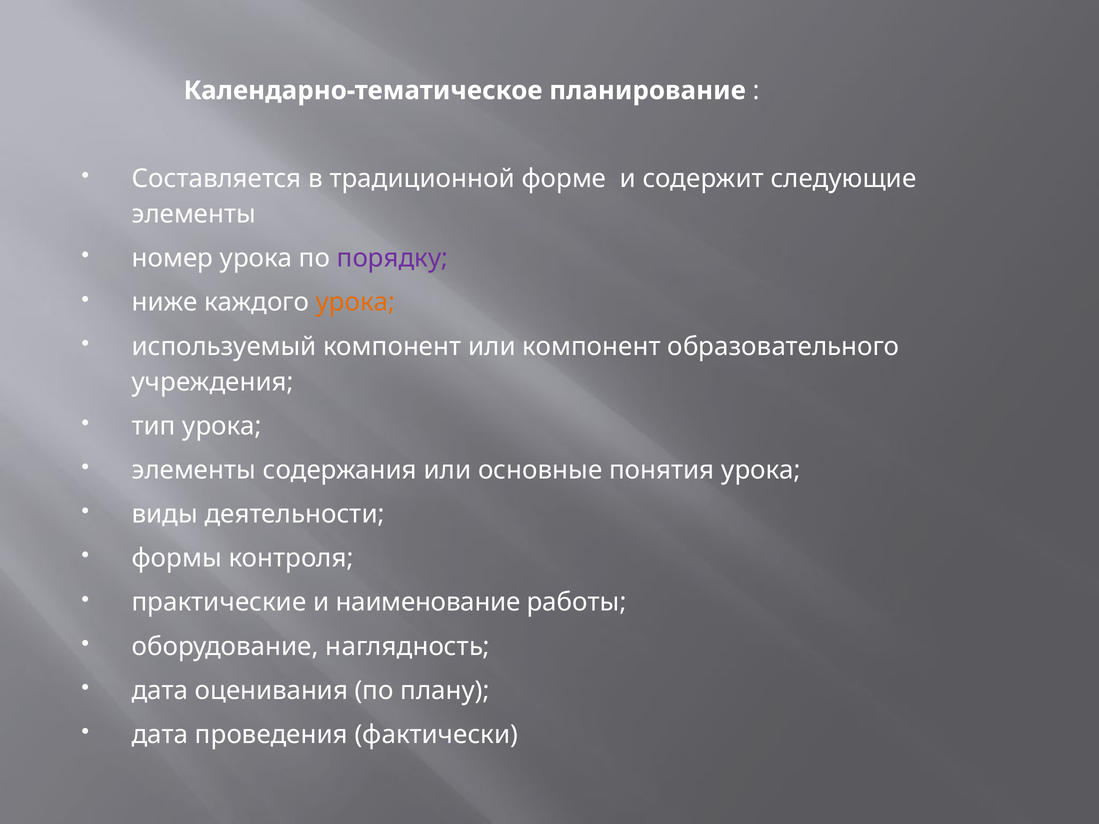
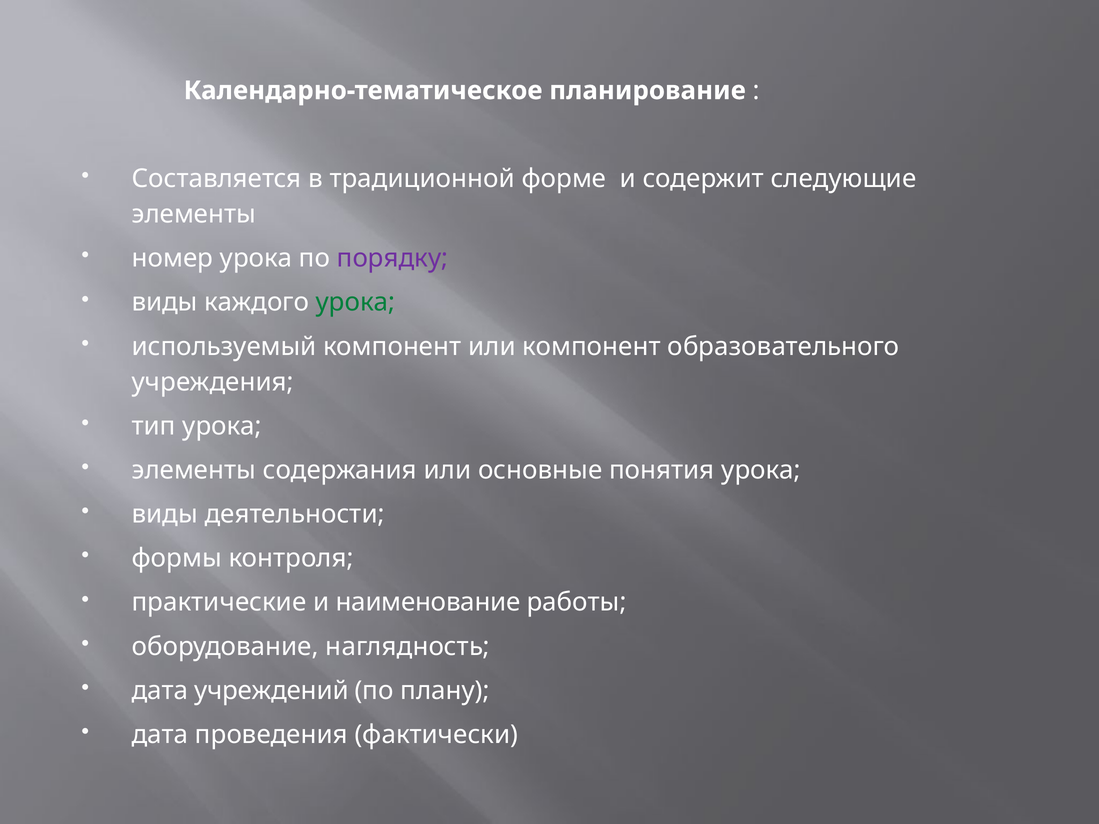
ниже: ниже -> виды (165, 302)
урока colour: orange -> green (355, 302)
оценивания: оценивания -> учреждений (272, 691)
